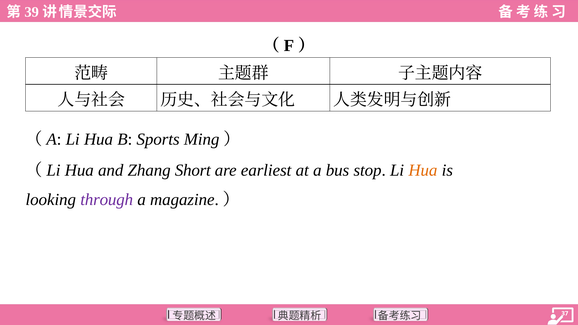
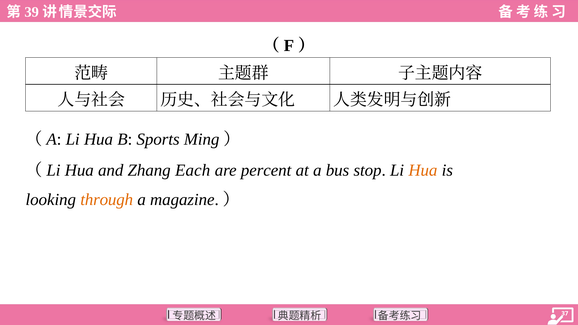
Short: Short -> Each (193, 170)
earliest: earliest -> percent (266, 170)
through colour: purple -> orange (107, 200)
